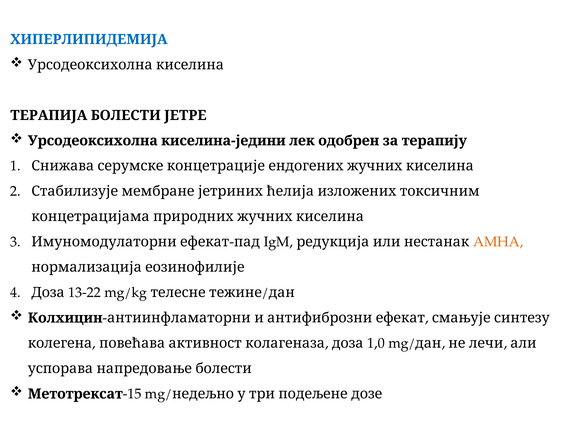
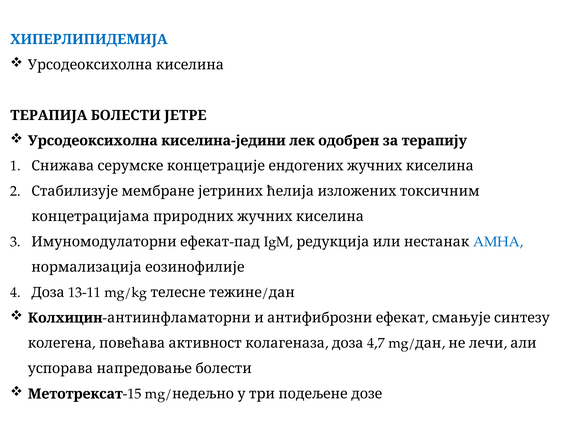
AMHA colour: orange -> blue (498, 242)
13-22: 13-22 -> 13-11 (85, 293)
1,0: 1,0 -> 4,7 (376, 343)
